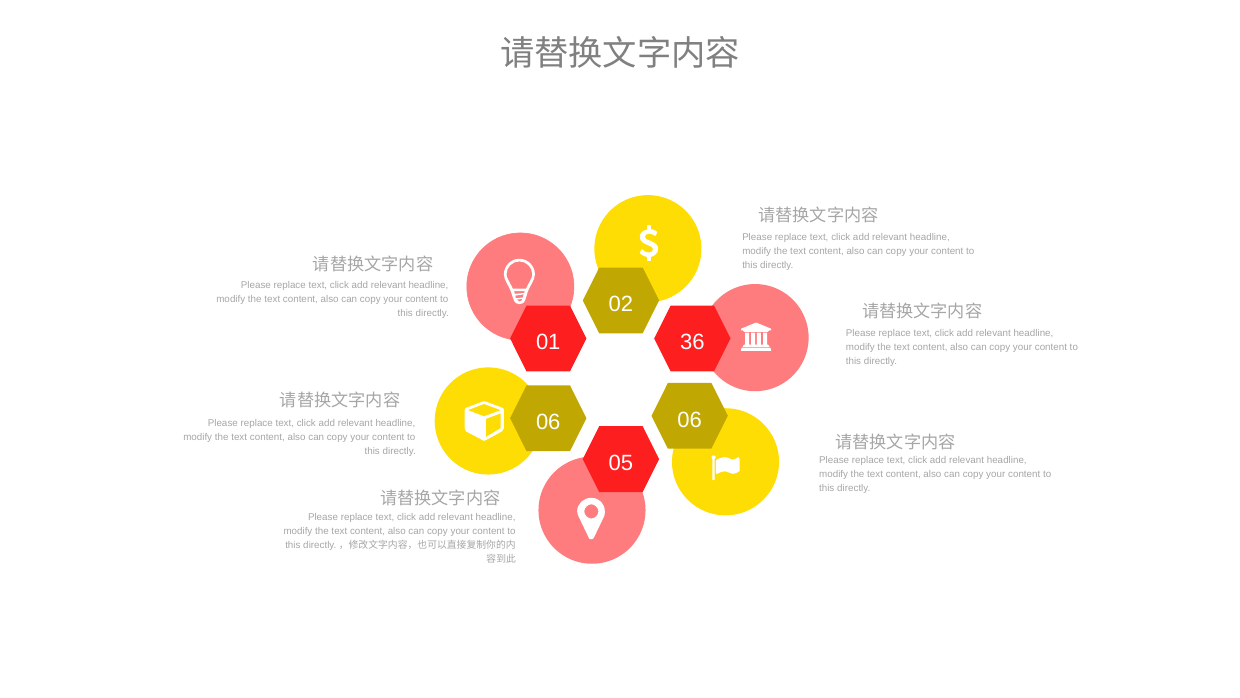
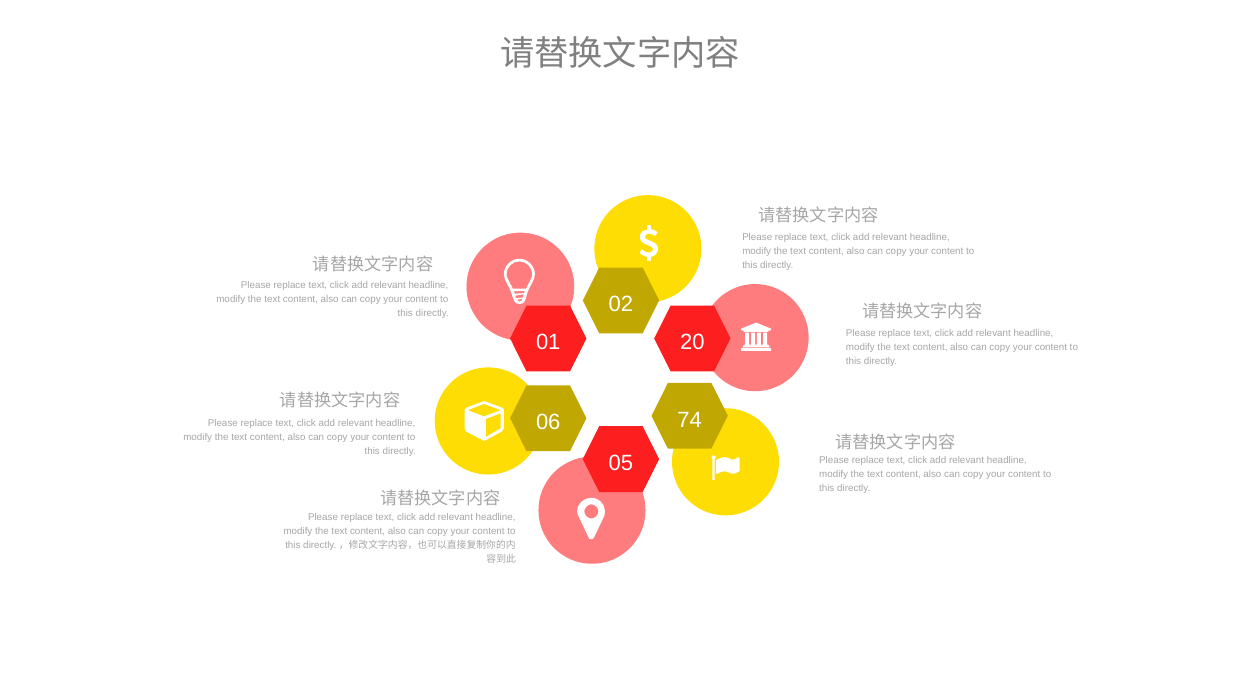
36: 36 -> 20 (692, 342)
06 06: 06 -> 74 (690, 420)
